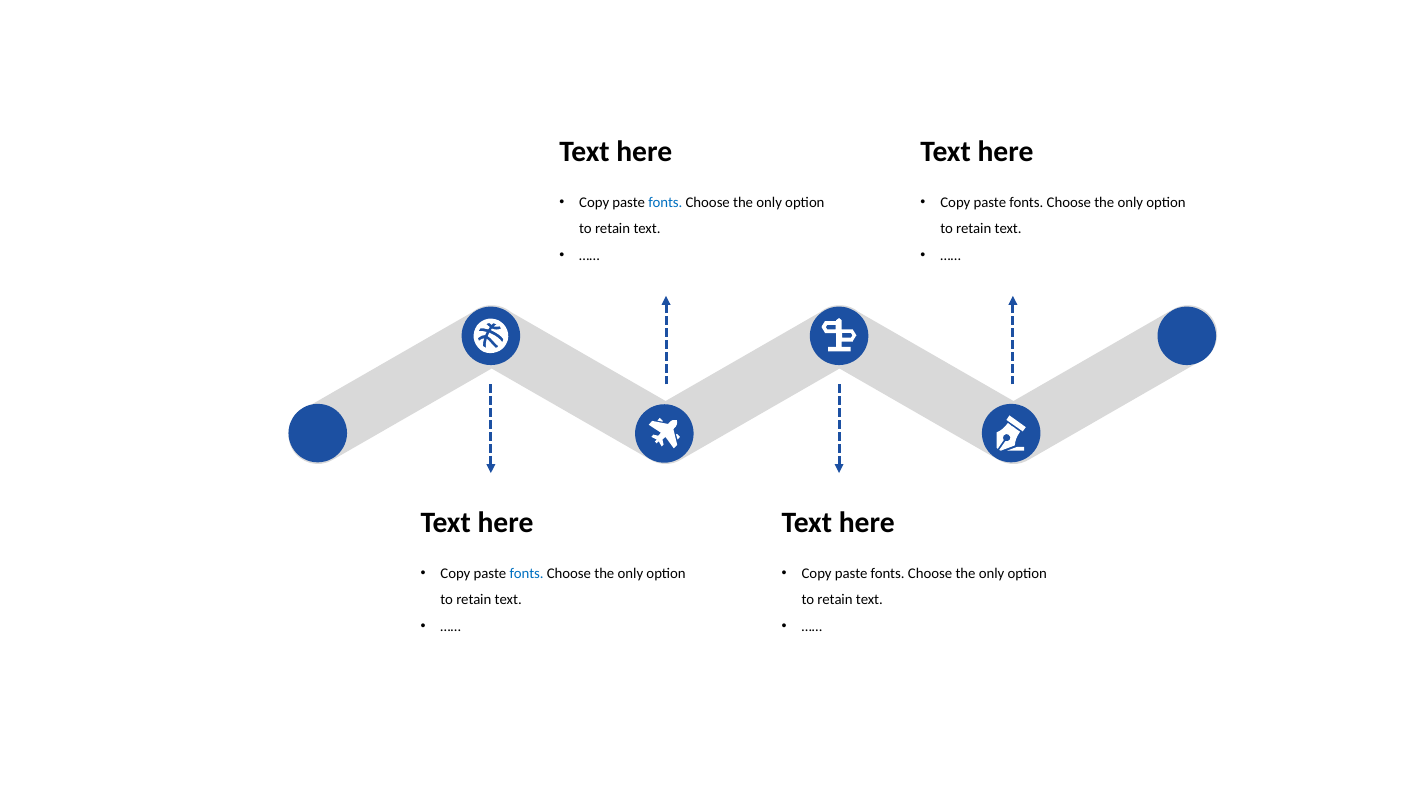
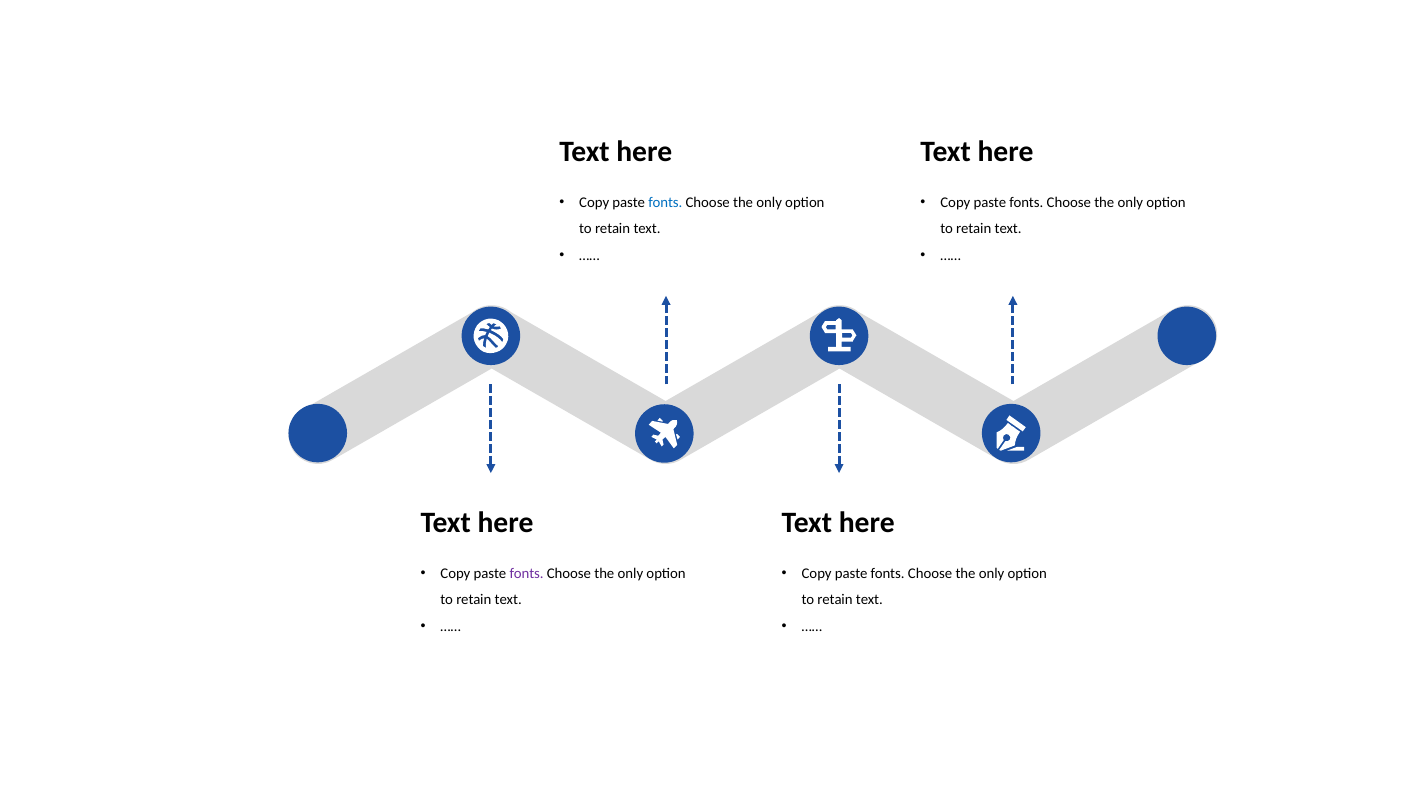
fonts colour: blue -> purple (527, 574)
